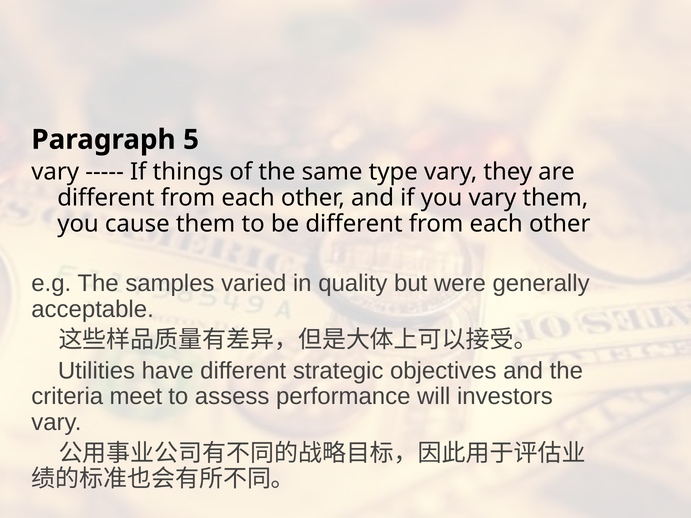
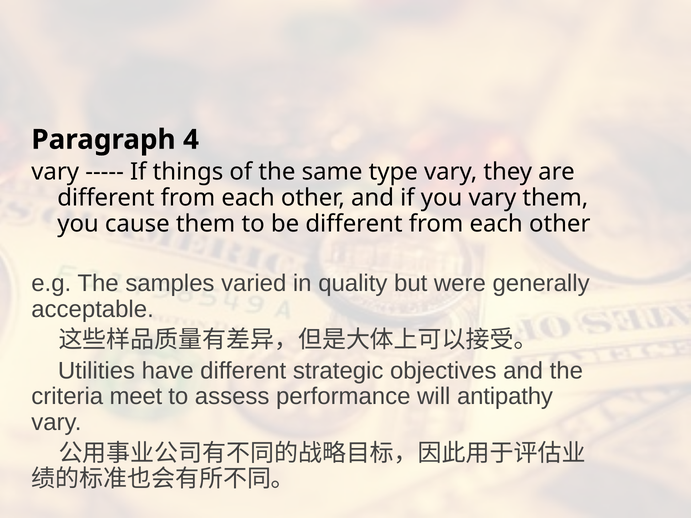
5: 5 -> 4 (191, 140)
investors: investors -> antipathy (505, 397)
